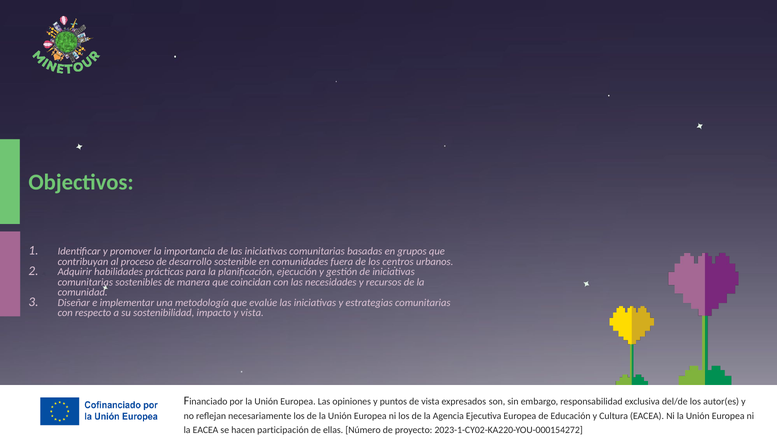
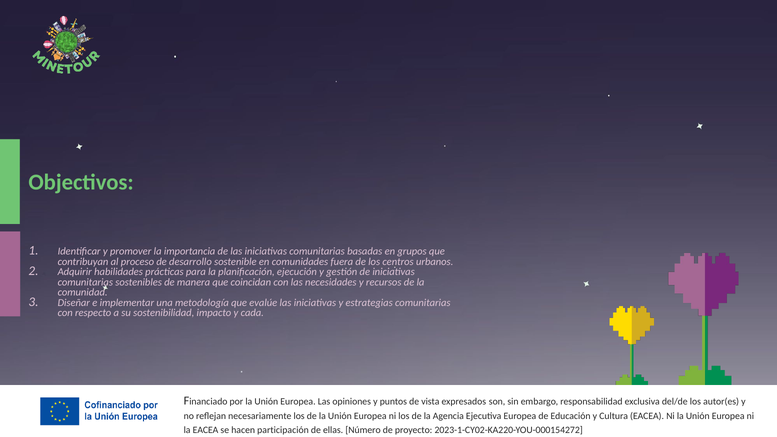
y vista: vista -> cada (252, 313)
